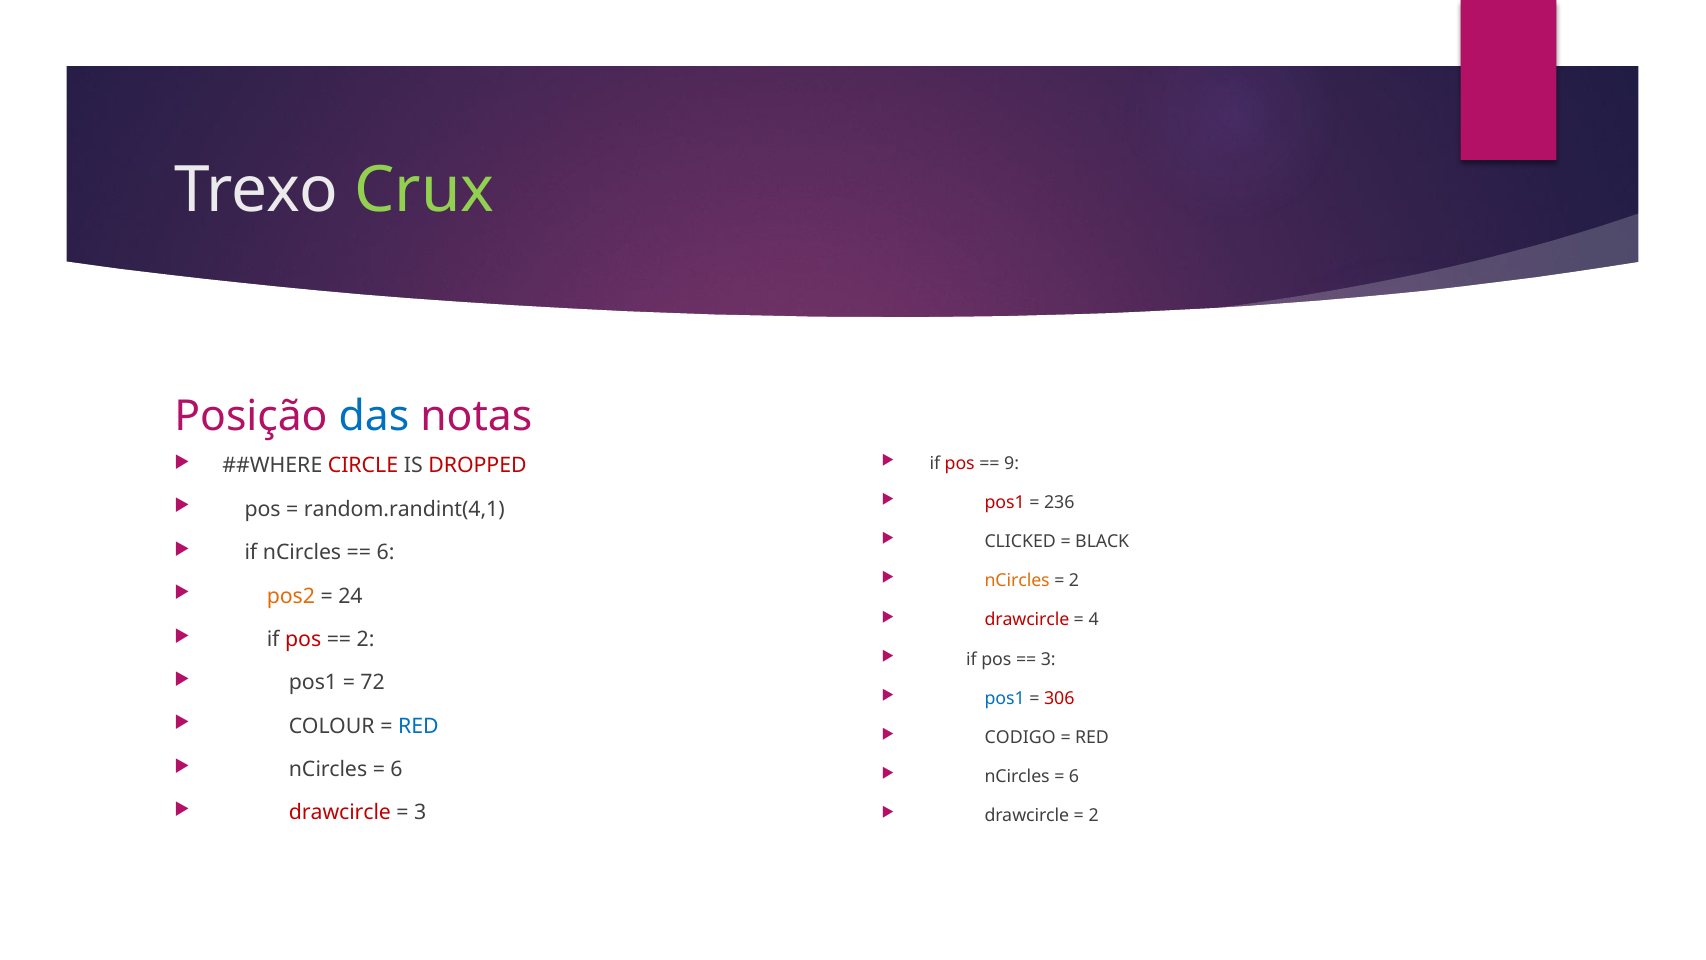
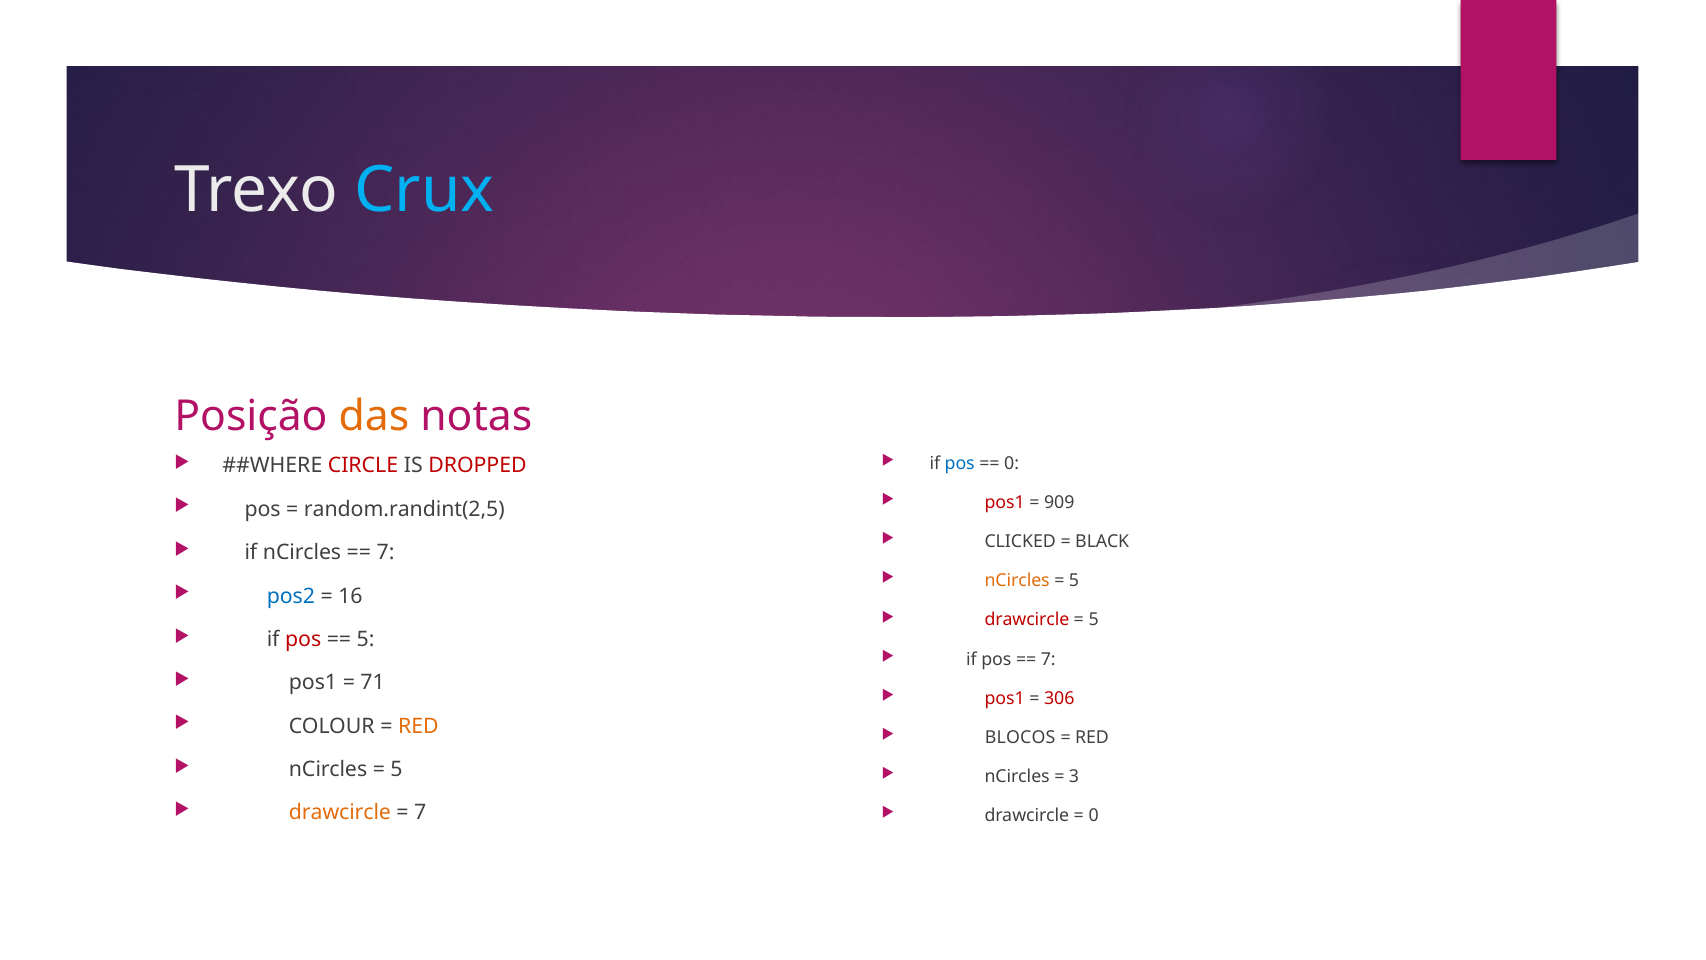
Crux colour: light green -> light blue (425, 190)
das colour: blue -> orange (374, 416)
pos colour: red -> blue (960, 463)
9: 9 -> 0 (1012, 463)
236: 236 -> 909 (1059, 502)
random.randint(4,1: random.randint(4,1 -> random.randint(2,5 (404, 509)
6: 6 -> 7 (386, 552)
2: 2 -> 5 (1074, 581)
pos2 colour: orange -> blue (291, 596)
24: 24 -> 16 (350, 596)
4: 4 -> 5 (1094, 620)
2: 2 -> 5 (366, 639)
3: 3 -> 7 (1048, 659)
72: 72 -> 71 (373, 682)
pos1 colour: blue -> red (1005, 698)
RED colour: blue -> orange (418, 726)
CODIGO: CODIGO -> BLOCOS (1020, 737)
6: 6 -> 5 (397, 769)
6: 6 -> 3 (1074, 776)
drawcircle colour: red -> orange (340, 813)
3: 3 -> 7 (420, 813)
2: 2 -> 0 (1094, 816)
